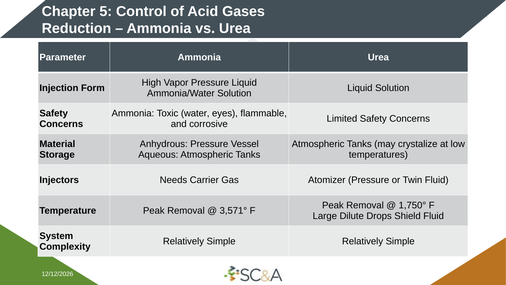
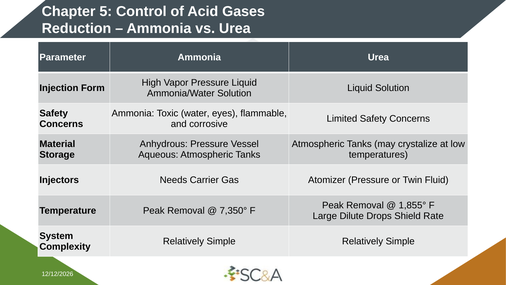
1,750°: 1,750° -> 1,855° (412, 205)
3,571°: 3,571° -> 7,350° (233, 210)
Shield Fluid: Fluid -> Rate (434, 216)
